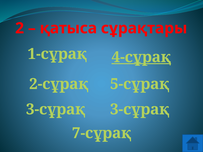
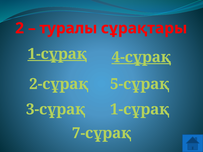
қатыса: қатыса -> туралы (68, 28)
1-сұрақ underline: none -> present (57, 54)
3-сұрақ: 3-сұрақ -> 1-сұрақ (140, 110)
